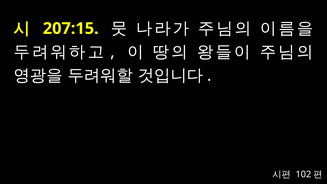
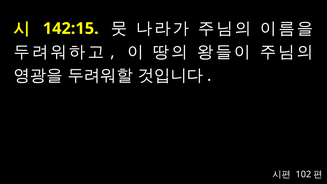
207:15: 207:15 -> 142:15 (71, 28)
